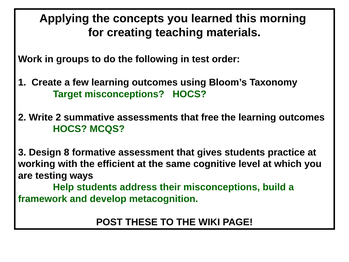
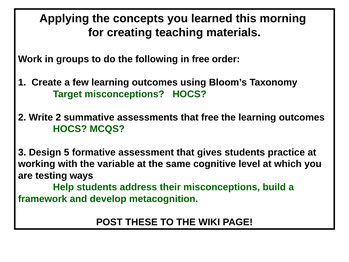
in test: test -> free (201, 59)
8: 8 -> 5 (67, 152)
efficient: efficient -> variable (116, 164)
